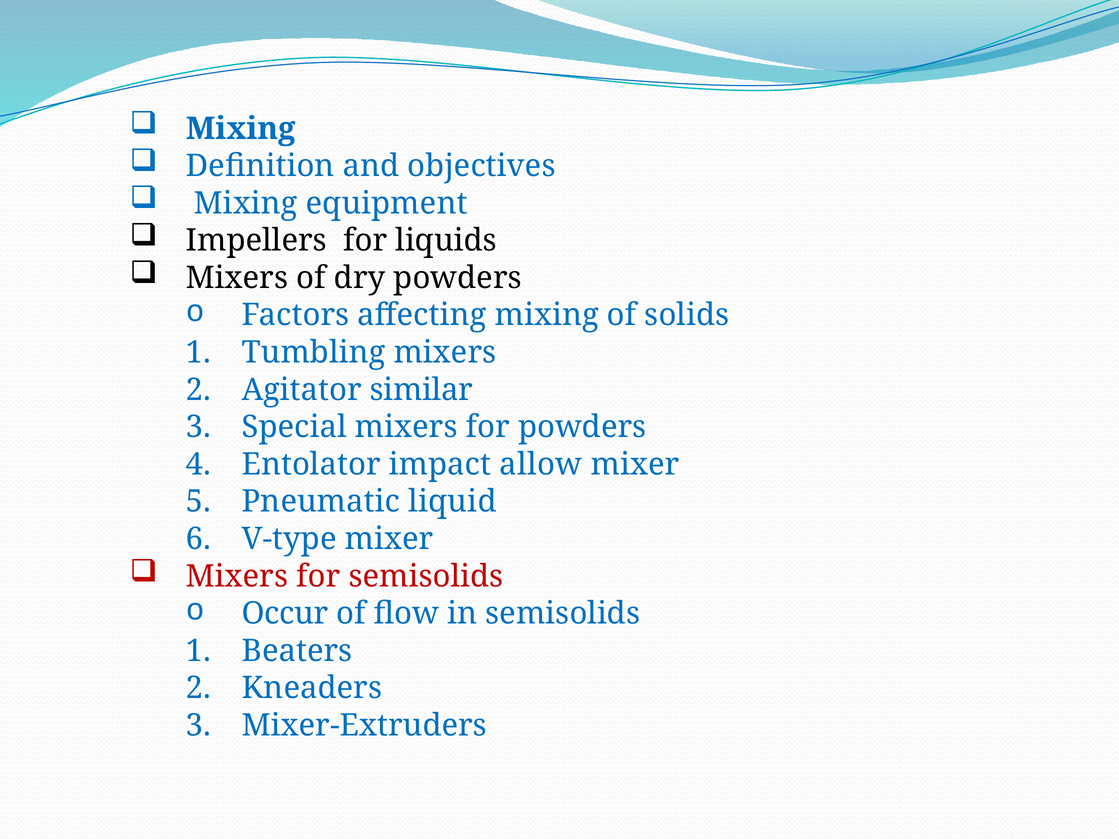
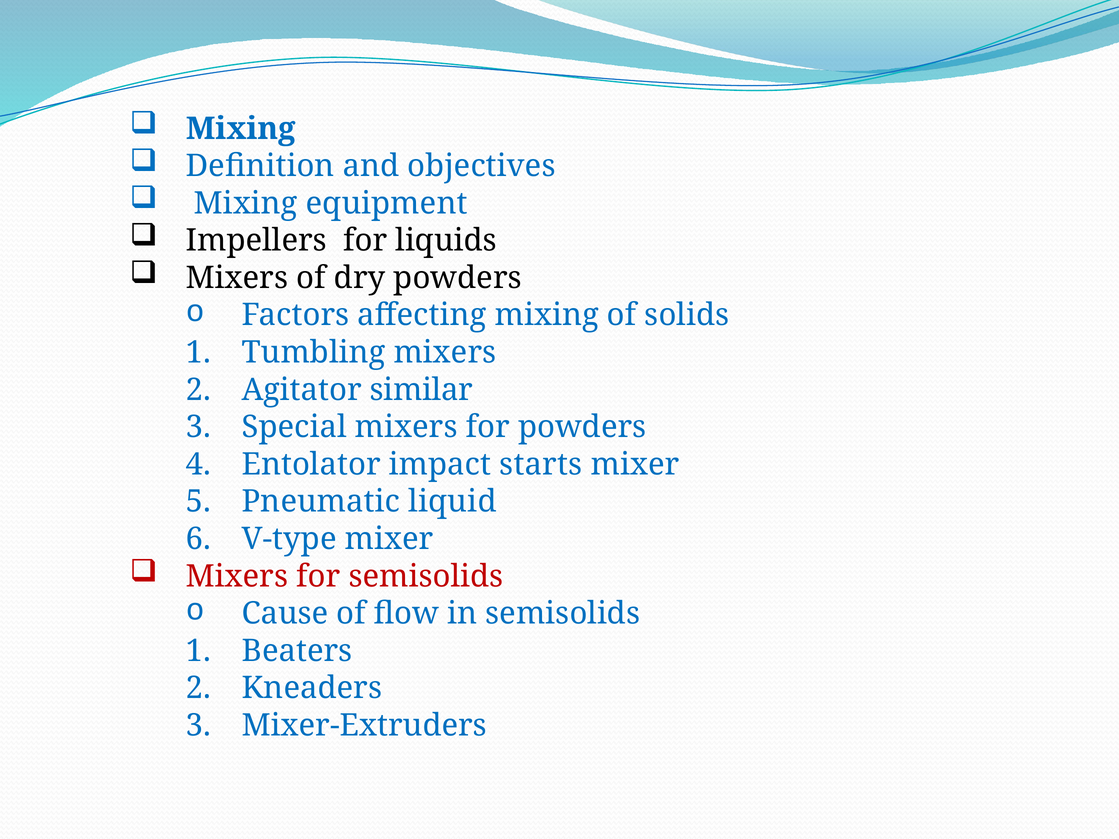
allow: allow -> starts (541, 465)
Occur: Occur -> Cause (285, 614)
